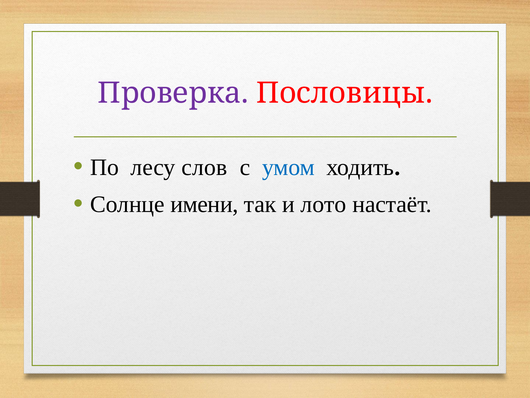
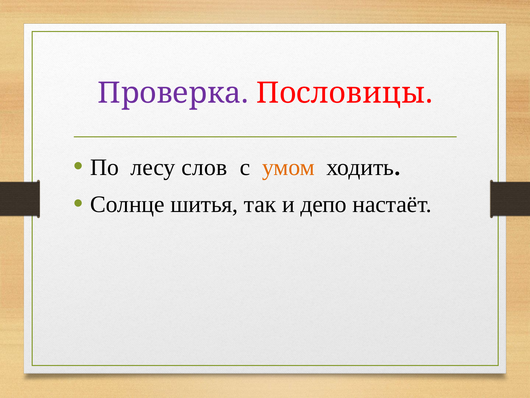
умом colour: blue -> orange (288, 167)
имени: имени -> шитья (204, 204)
лото: лото -> депо (324, 204)
